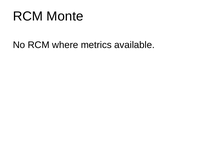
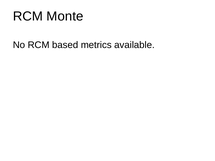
where: where -> based (65, 45)
